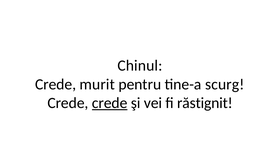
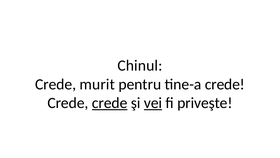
tine-a scurg: scurg -> crede (225, 84)
vei underline: none -> present (153, 103)
răstignit: răstignit -> priveşte (205, 103)
